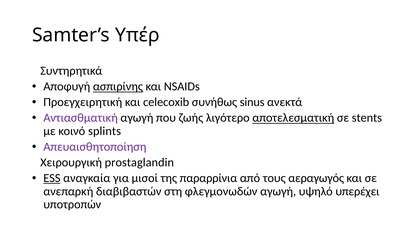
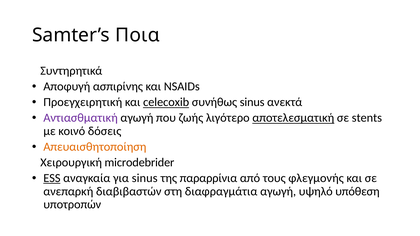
Υπέρ: Υπέρ -> Ποια (137, 35)
ασπιρίνης underline: present -> none (118, 87)
celecoxib underline: none -> present (166, 102)
splints: splints -> δόσεις (105, 131)
Απευαισθητοποίηση colour: purple -> orange (95, 147)
prostaglandin: prostaglandin -> microdebrider (139, 163)
για μισοί: μισοί -> sinus (145, 178)
αεραγωγός: αεραγωγός -> φλεγμονής (316, 178)
φλεγμονωδών: φλεγμονωδών -> διαφραγμάτια (221, 192)
υπερέχει: υπερέχει -> υπόθεση (357, 192)
